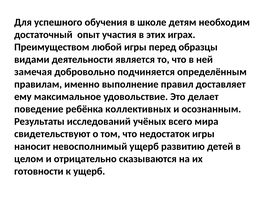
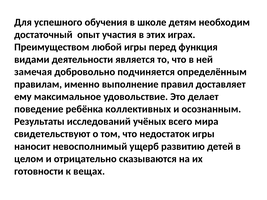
образцы: образцы -> функция (198, 47)
к ущерб: ущерб -> вещах (89, 171)
